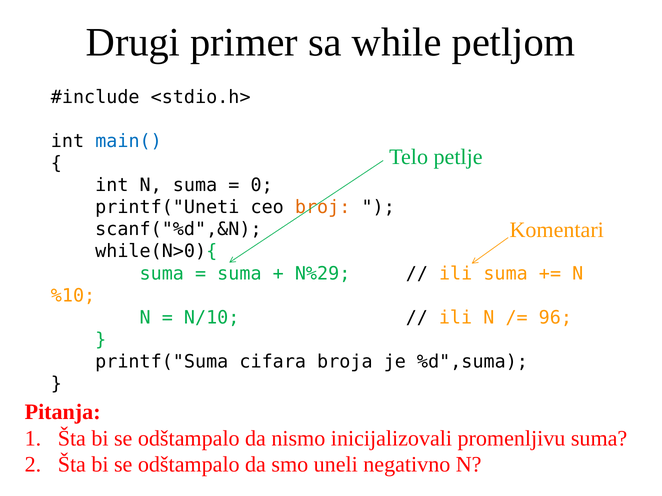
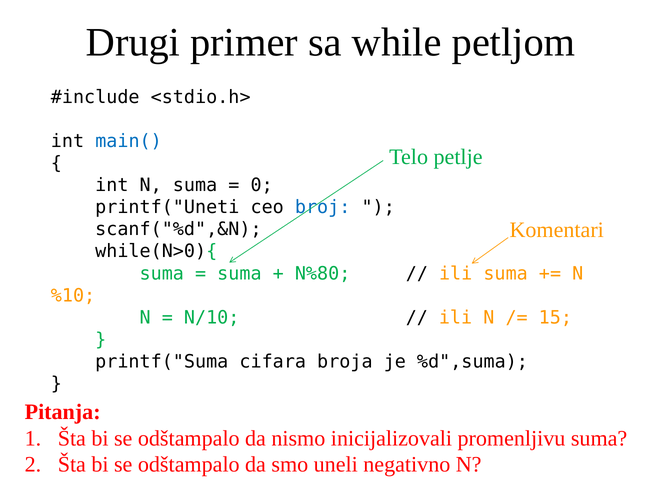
broj colour: orange -> blue (323, 207)
N%29: N%29 -> N%80 (323, 274)
96: 96 -> 15 (555, 318)
